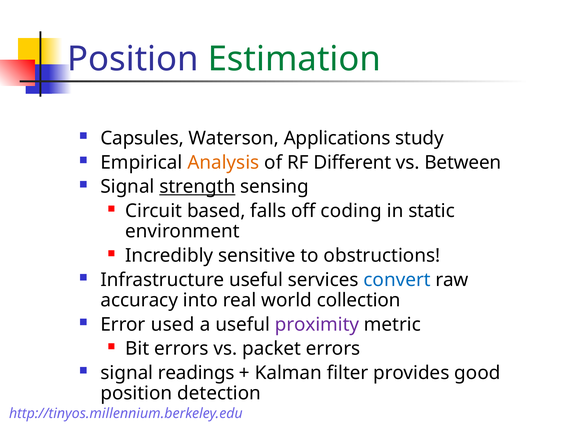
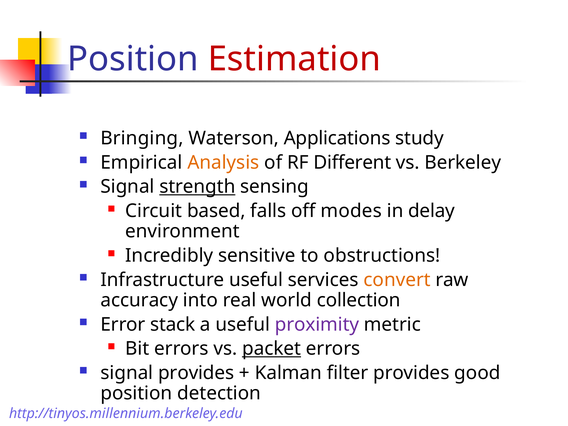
Estimation colour: green -> red (294, 59)
Capsules: Capsules -> Bringing (142, 138)
Between: Between -> Berkeley (463, 163)
coding: coding -> modes (351, 211)
static: static -> delay (432, 211)
convert colour: blue -> orange (397, 280)
used: used -> stack (173, 324)
packet underline: none -> present (272, 349)
signal readings: readings -> provides (196, 373)
